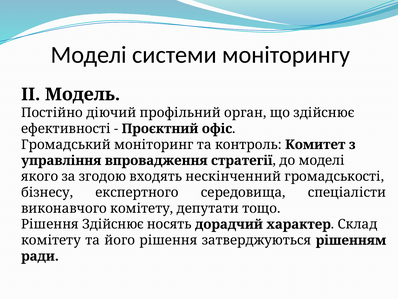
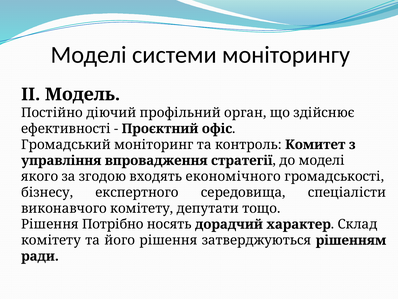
нескінченний: нескінченний -> економічного (233, 176)
Рішення Здійснює: Здійснює -> Потрібно (113, 224)
